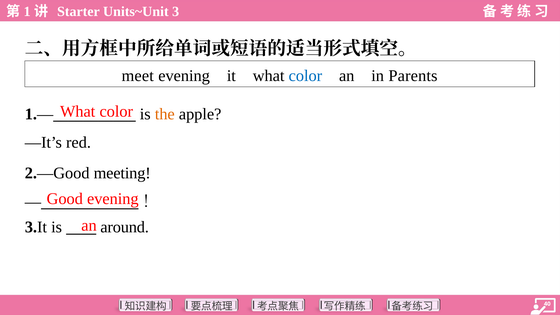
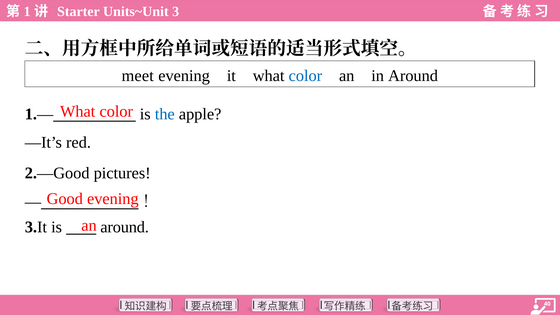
in Parents: Parents -> Around (413, 76)
the colour: orange -> blue (165, 114)
meeting: meeting -> pictures (122, 173)
